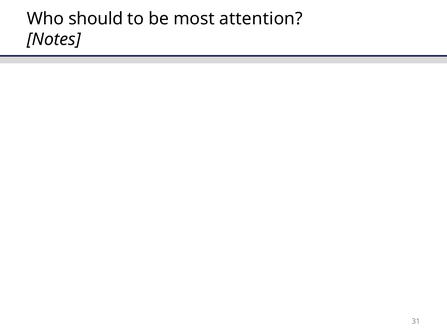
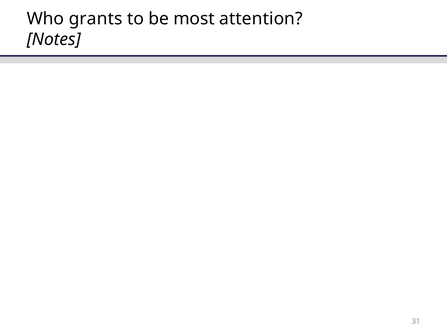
should: should -> grants (96, 19)
